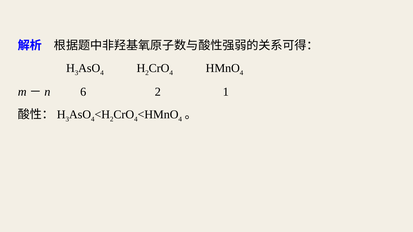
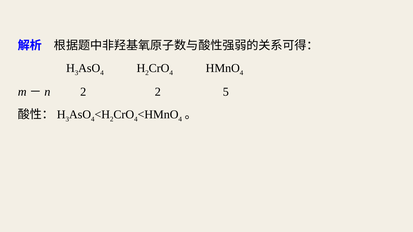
6: 6 -> 2 (83, 92)
1: 1 -> 5 (226, 92)
